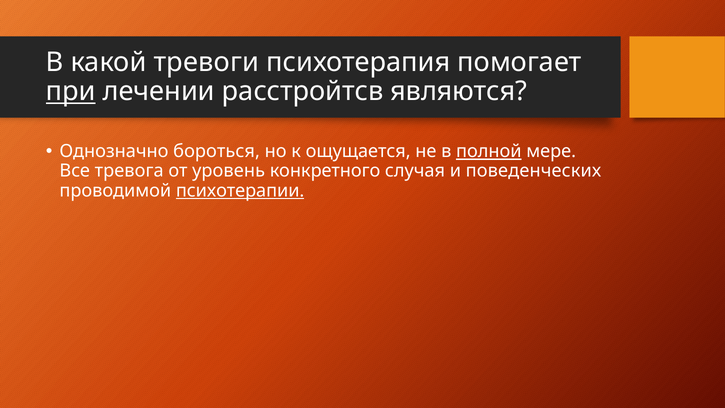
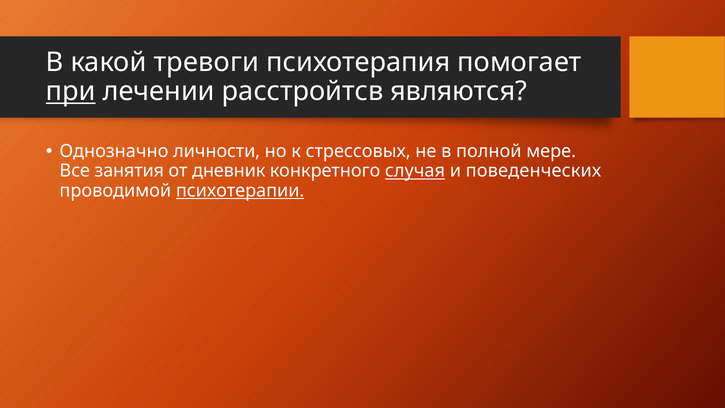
бороться: бороться -> личности (217, 151)
ощущается: ощущается -> стрессовых (358, 151)
полной underline: present -> none (489, 151)
тревога: тревога -> занятия (129, 171)
уровень: уровень -> дневник (229, 171)
случая underline: none -> present (415, 171)
